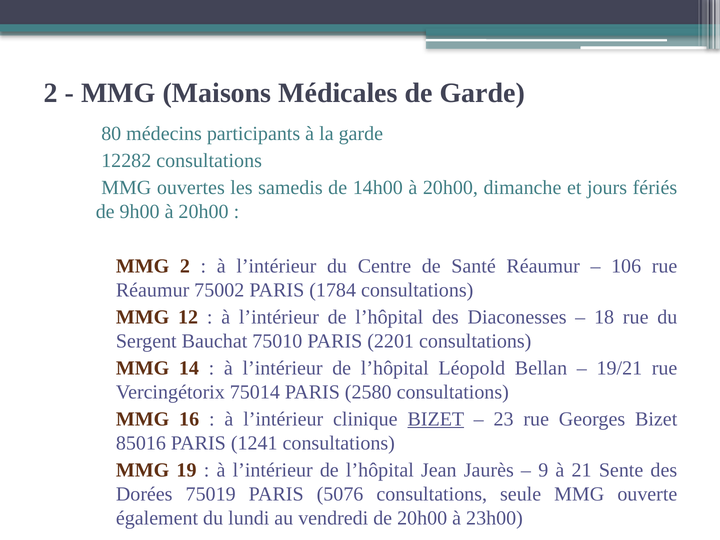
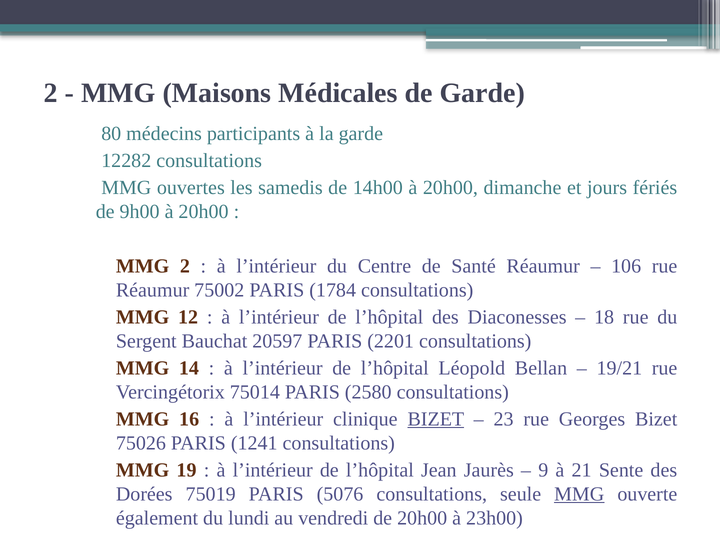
75010: 75010 -> 20597 (277, 341)
85016: 85016 -> 75026 (141, 443)
MMG underline: none -> present (579, 494)
